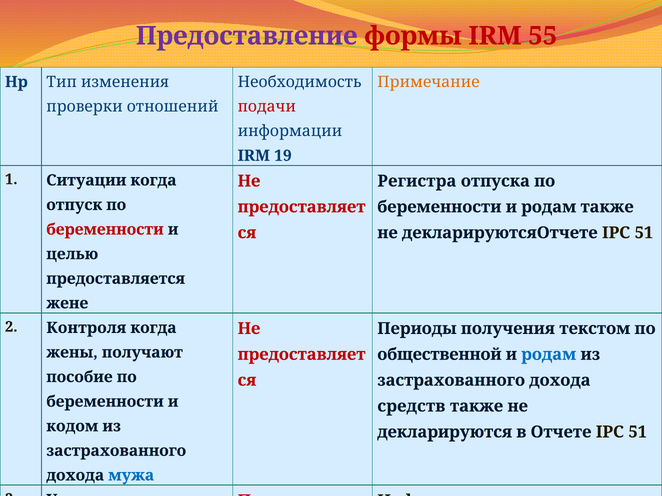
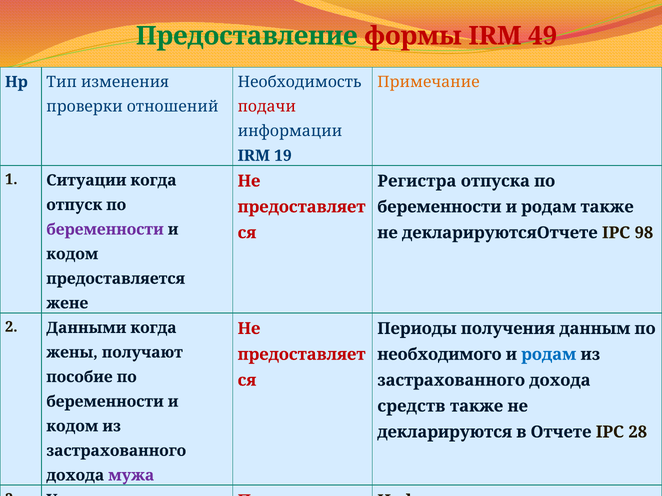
Предоставление colour: purple -> green (247, 36)
55: 55 -> 49 (543, 36)
беременности colour: red -> purple (105, 230)
декларируютсяОтчете IPC 51: 51 -> 98 (644, 233)
целью: целью -> кодом (72, 254)
Контроля: Контроля -> Данными (86, 328)
текстом: текстом -> данным (595, 329)
общественной: общественной -> необходимого (439, 355)
Отчете IPC 51: 51 -> 28 (638, 432)
мужа colour: blue -> purple (131, 476)
